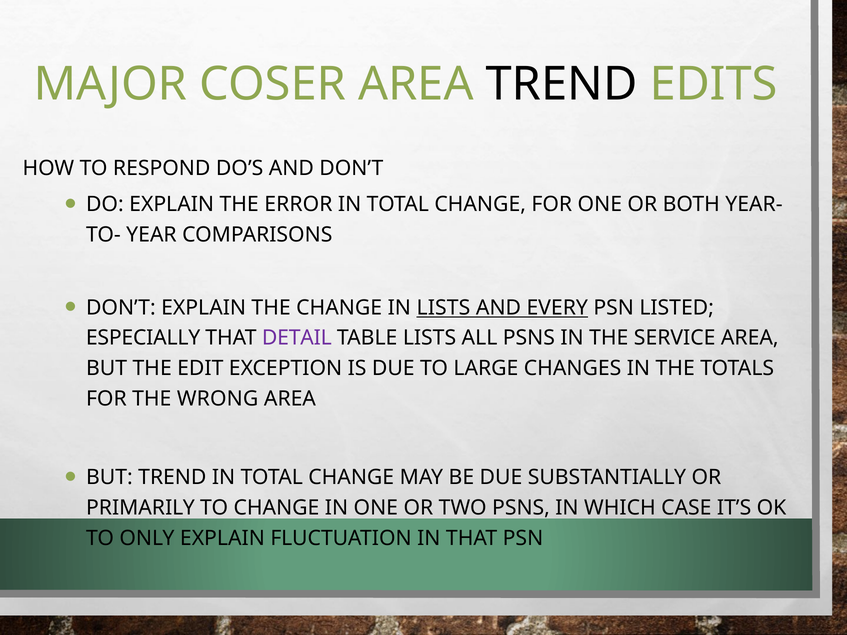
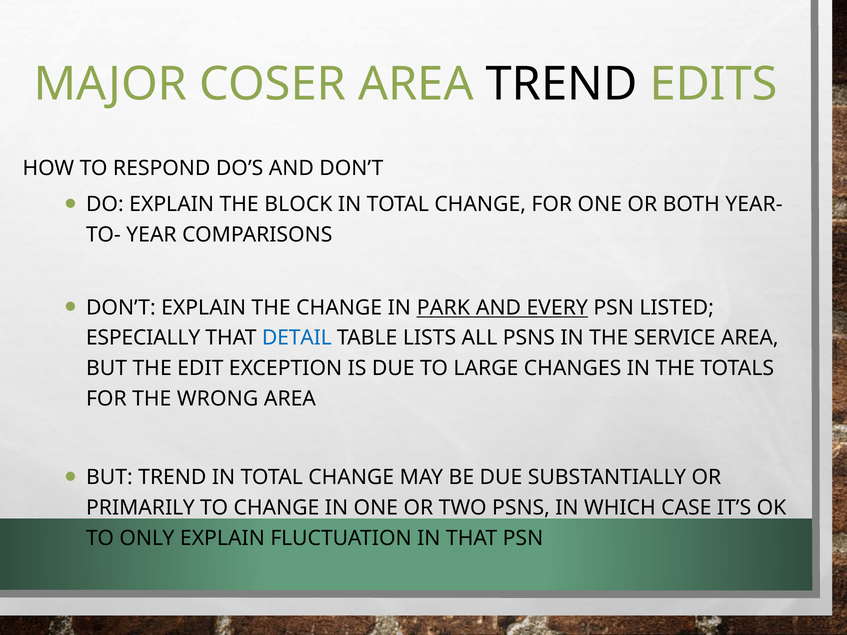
ERROR: ERROR -> BLOCK (298, 204)
IN LISTS: LISTS -> PARK (443, 308)
DETAIL colour: purple -> blue (297, 338)
